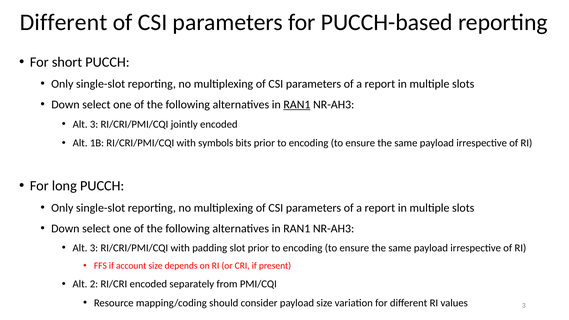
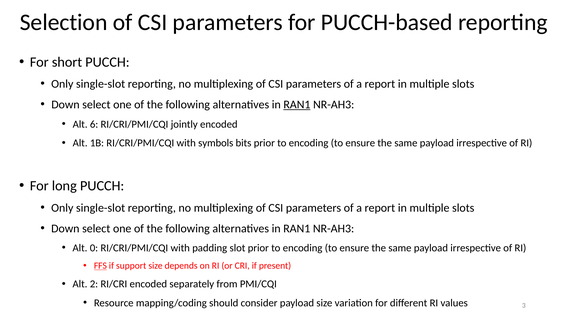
Different: Different -> Selection (64, 22)
3: 3 -> 6 (94, 124)
3: 3 -> 0 (94, 248)
FFS underline: none -> present (100, 266)
account: account -> support (131, 266)
